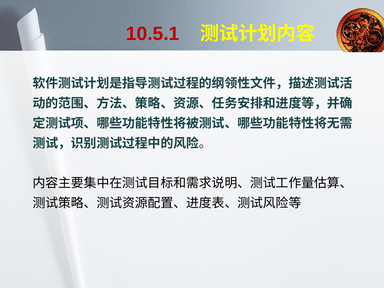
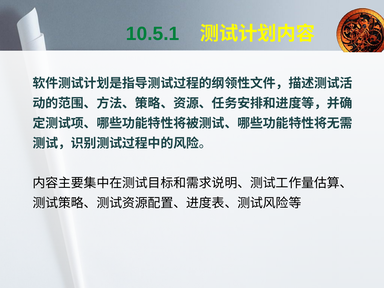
10.5.1 colour: red -> green (153, 34)
